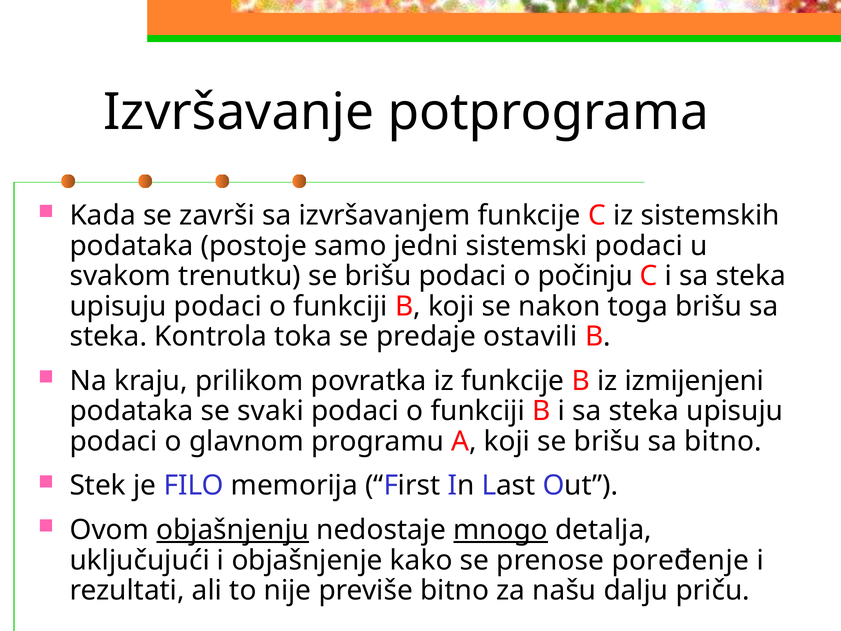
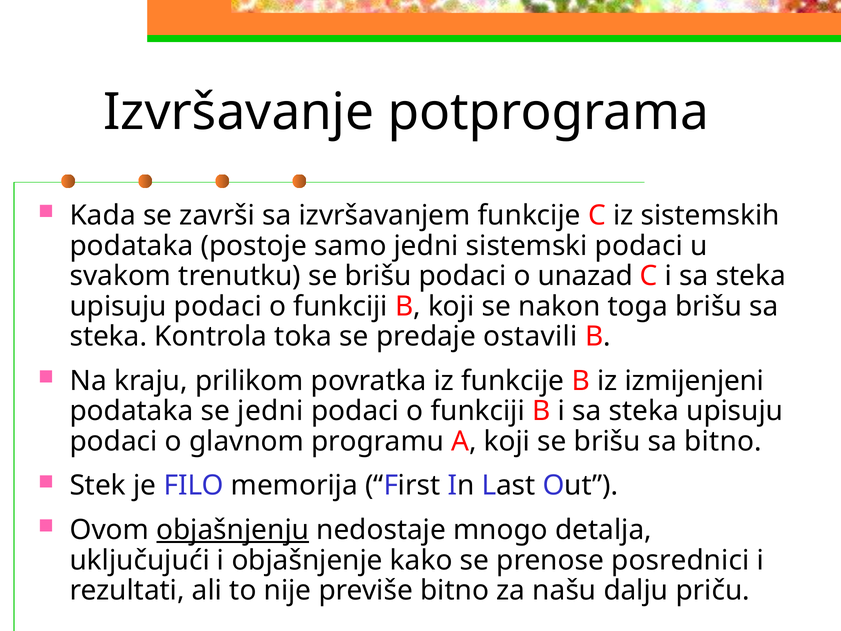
počinju: počinju -> unazad (585, 276)
se svaki: svaki -> jedni (270, 411)
mnogo underline: present -> none (501, 530)
poređenje: poređenje -> posrednici (680, 560)
